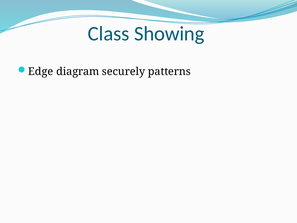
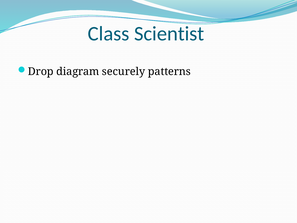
Showing: Showing -> Scientist (169, 34)
Edge: Edge -> Drop (41, 72)
